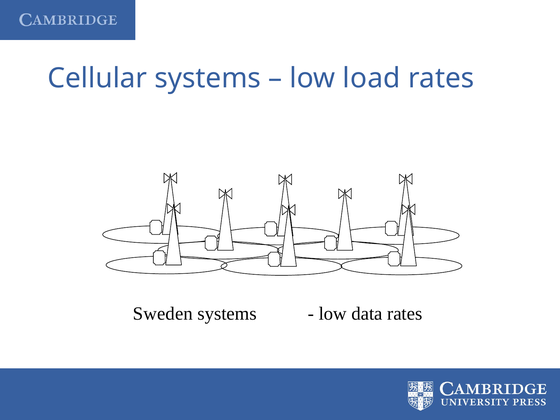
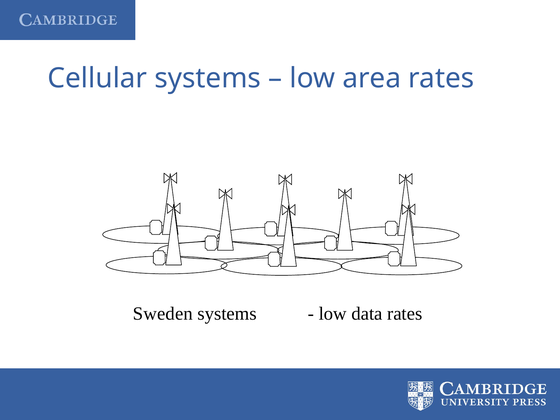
load: load -> area (372, 78)
